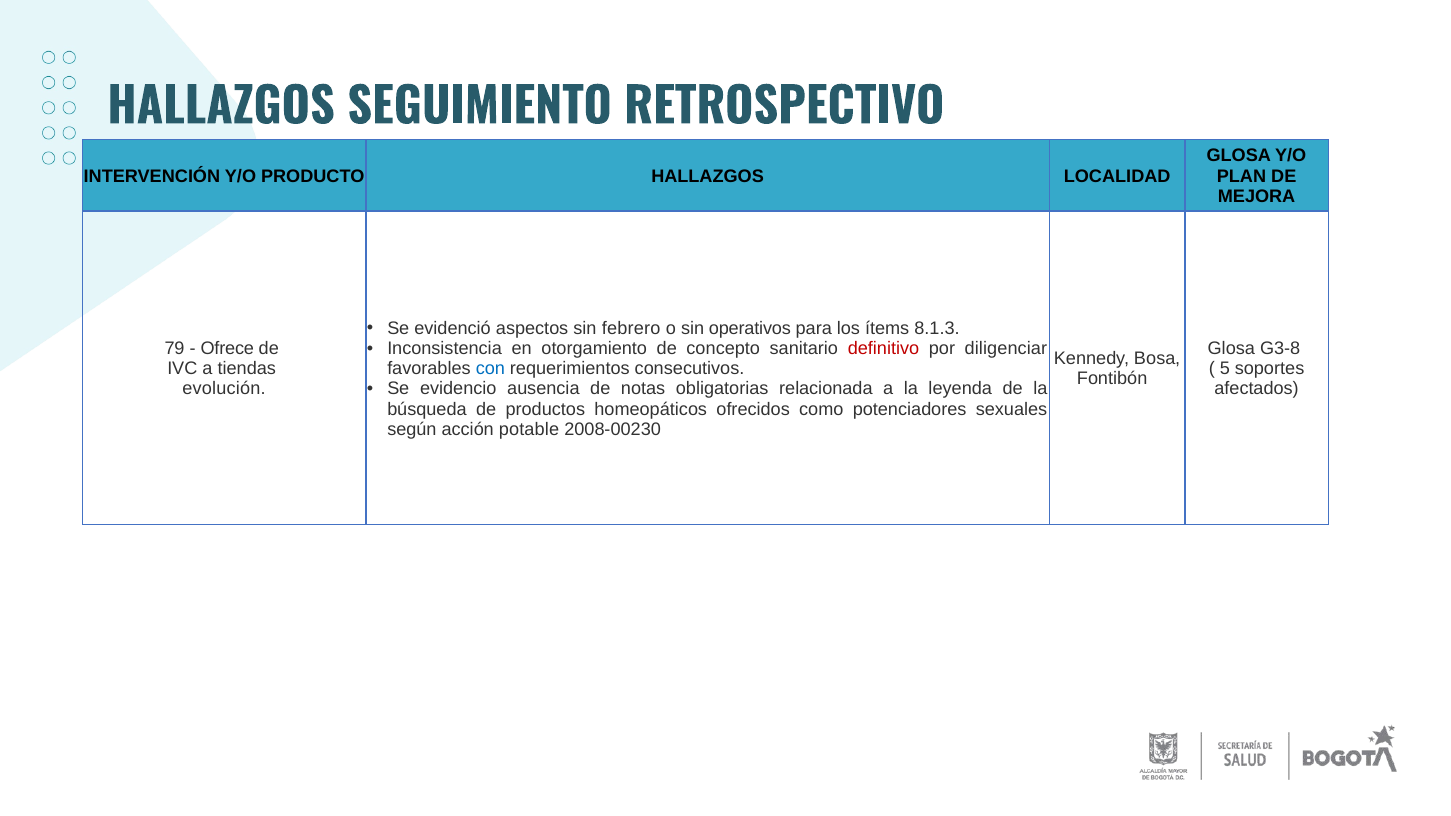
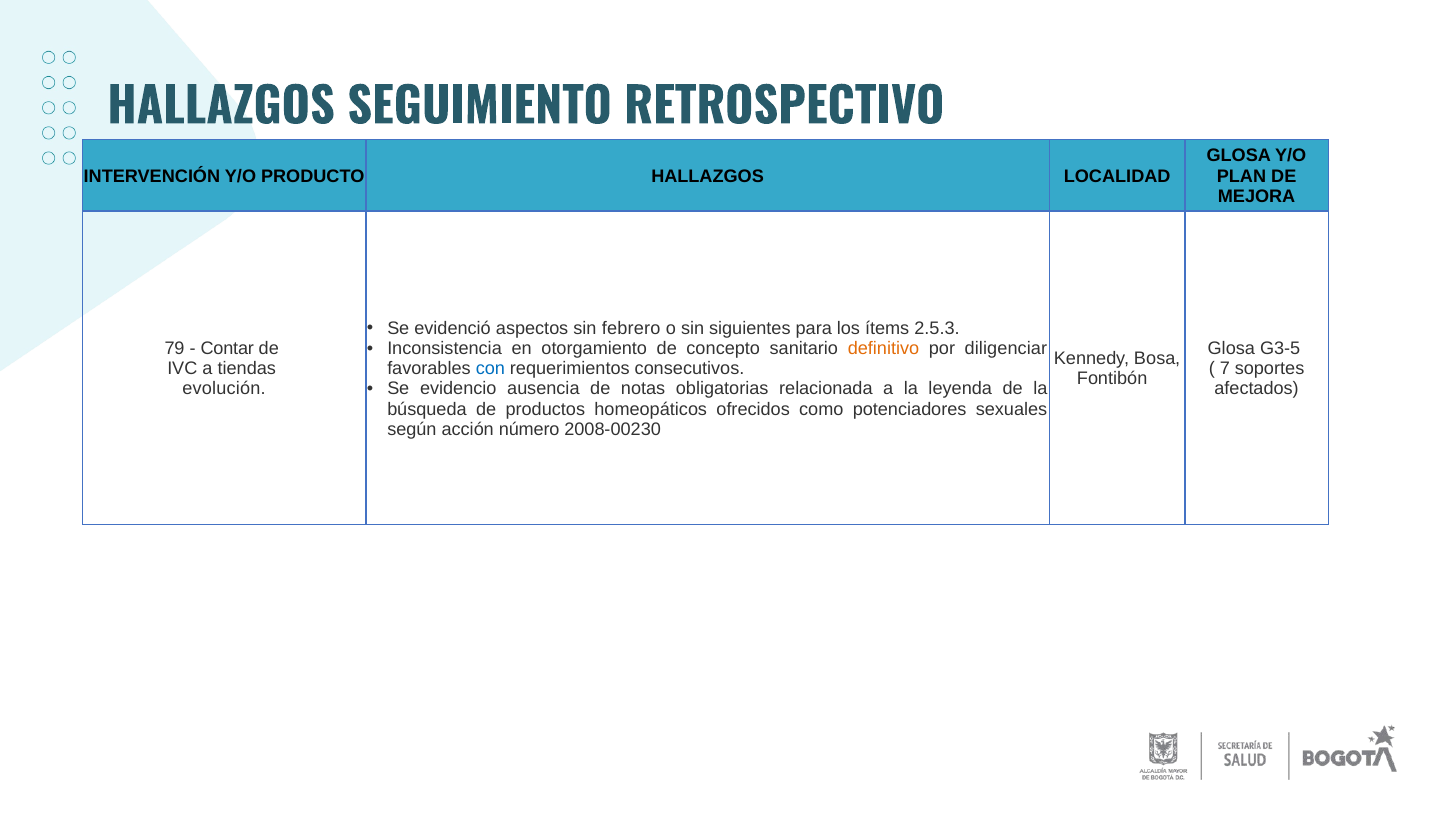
operativos: operativos -> siguientes (750, 328)
8.1.3: 8.1.3 -> 2.5.3 (937, 328)
Ofrece: Ofrece -> Contar (227, 348)
definitivo colour: red -> orange (884, 348)
G3-8: G3-8 -> G3-5 (1280, 348)
5: 5 -> 7 (1225, 369)
potable: potable -> número (529, 430)
